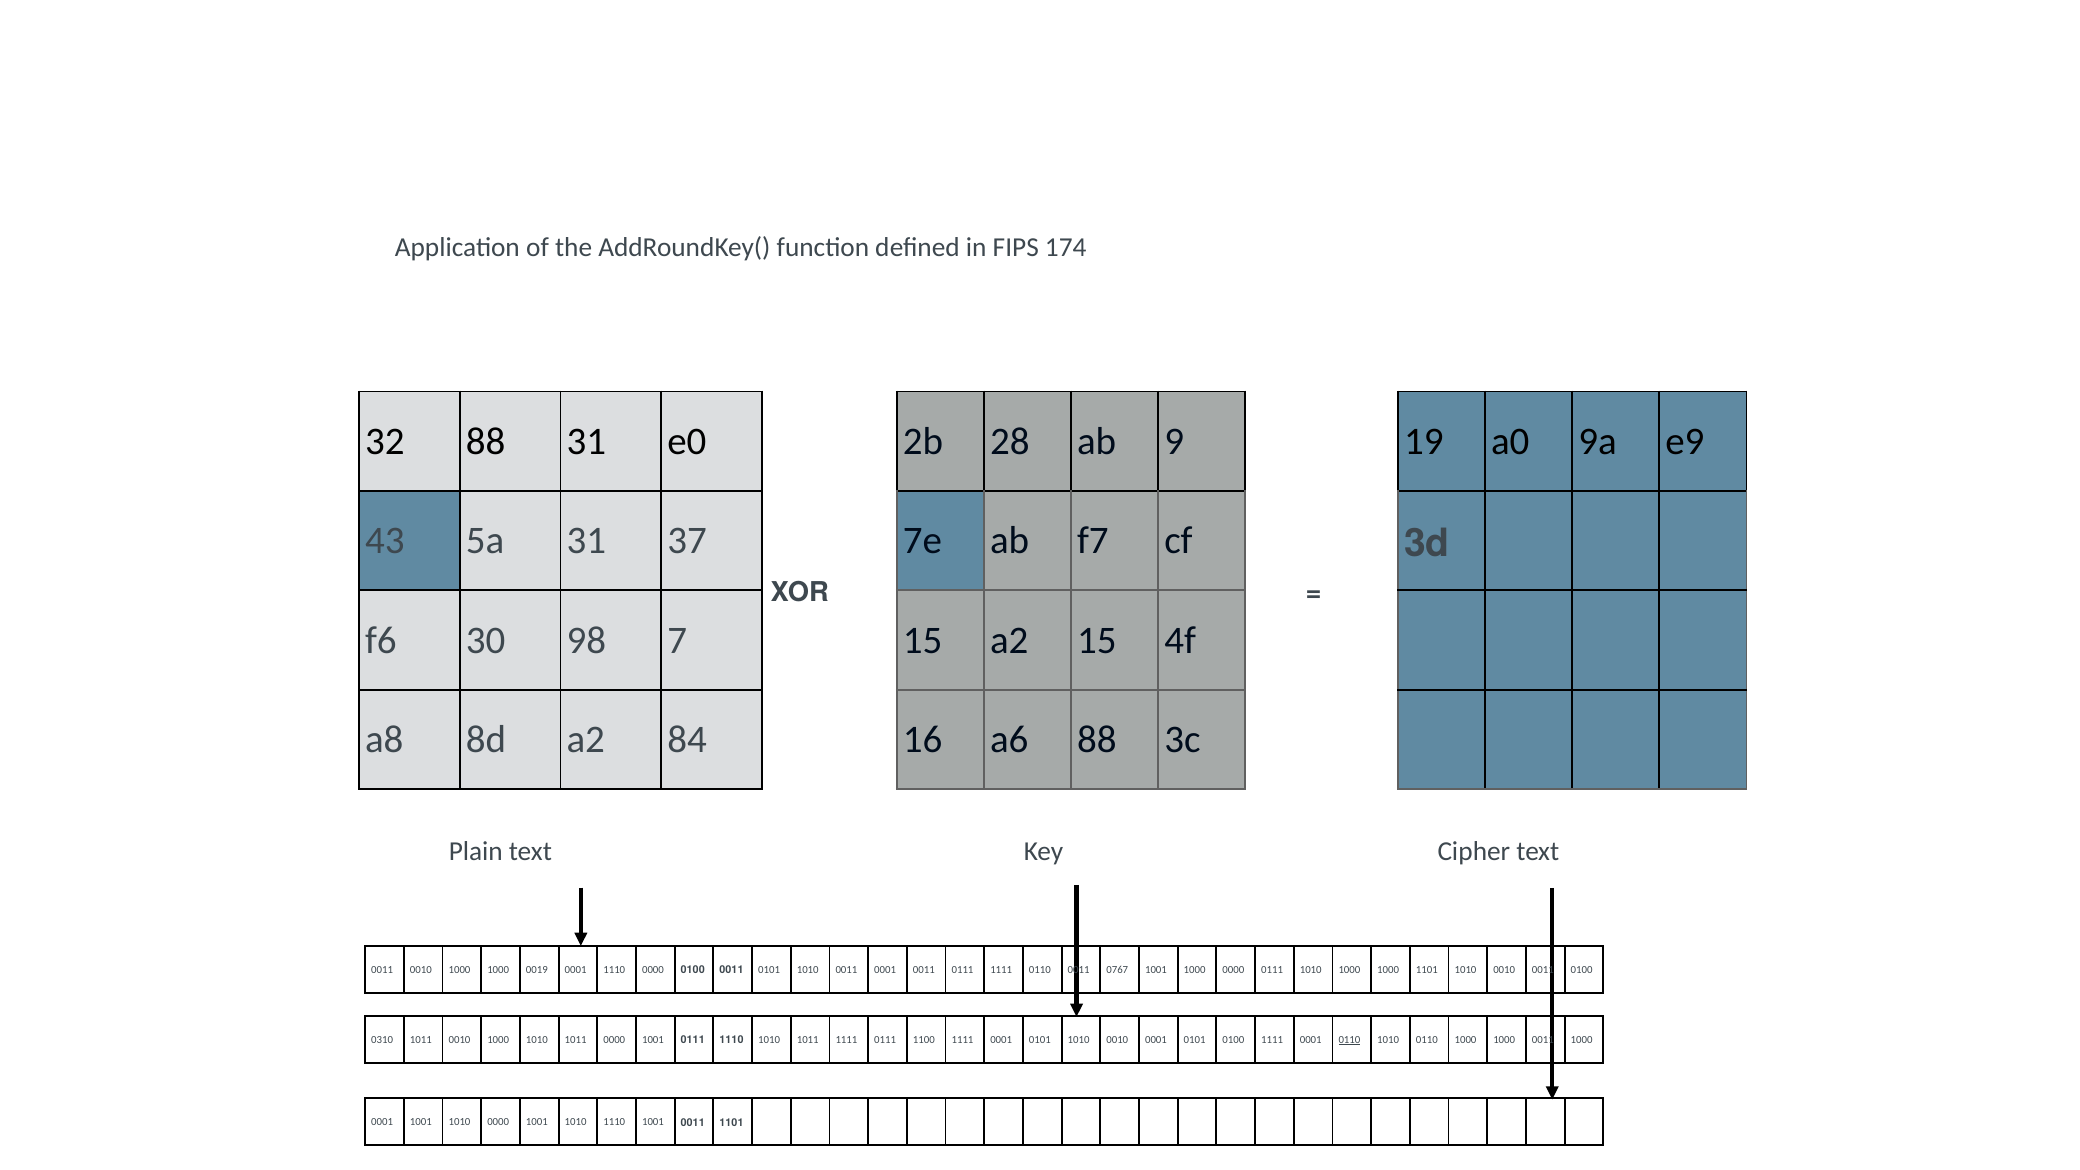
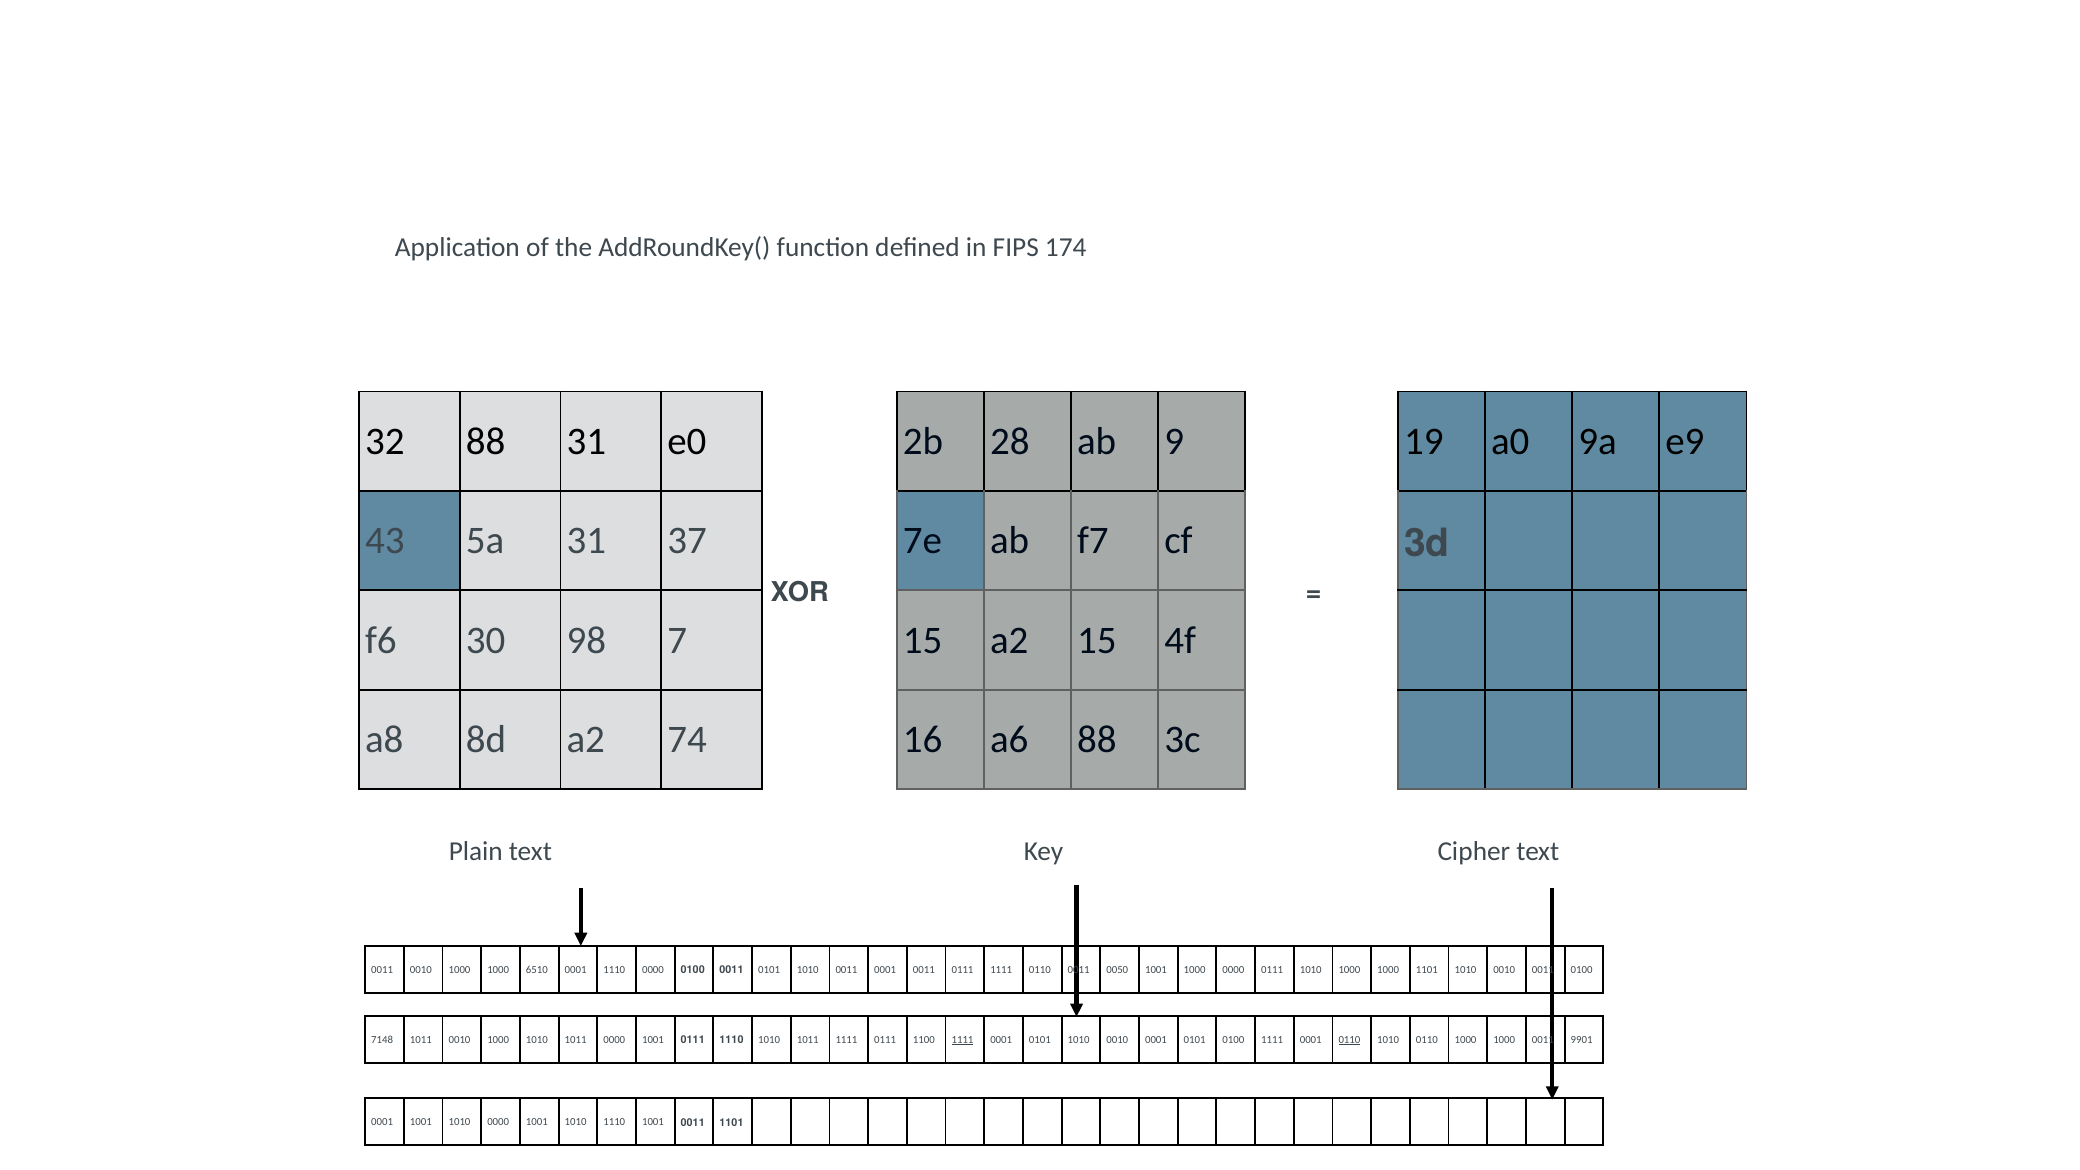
84: 84 -> 74 (687, 740)
0019: 0019 -> 6510 (537, 970)
0767: 0767 -> 0050 (1117, 970)
0310: 0310 -> 7148 (382, 1040)
1111 underline: none -> present (963, 1040)
0011 1000: 1000 -> 9901 (1582, 1040)
